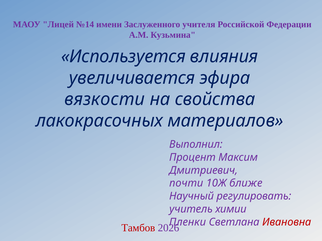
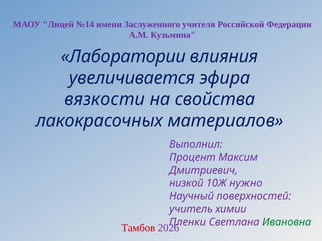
Используется: Используется -> Лаборатории (123, 57)
почти: почти -> низкой (186, 184)
ближе: ближе -> нужно (246, 184)
регулировать: регулировать -> поверхностей (254, 197)
Ивановна colour: red -> green (287, 223)
